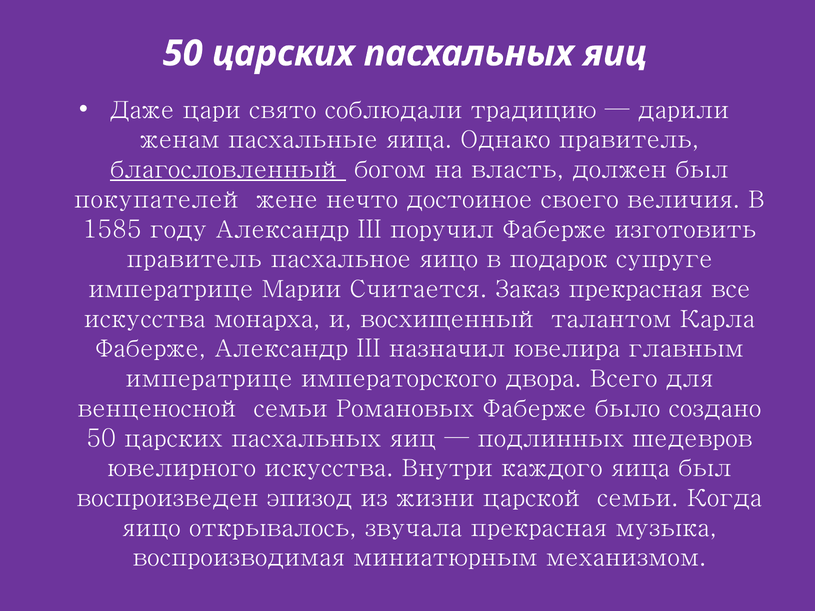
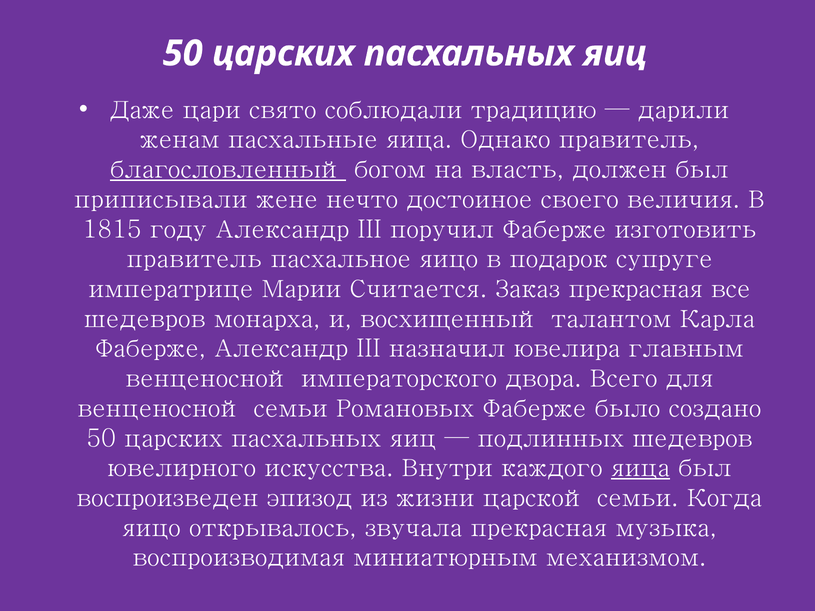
покупателей: покупателей -> приписывали (161, 200)
1585: 1585 -> 1815 (112, 229)
искусства: искусства -> шедевров (145, 319)
императрице: императрице -> венценосной (209, 379)
яица underline: none -> present (640, 468)
